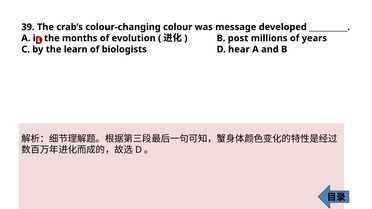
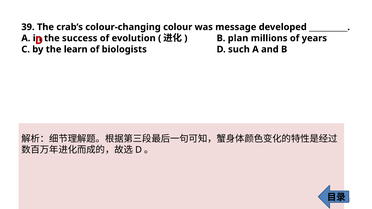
months: months -> success (80, 38)
post: post -> plan (238, 38)
hear: hear -> such (239, 49)
